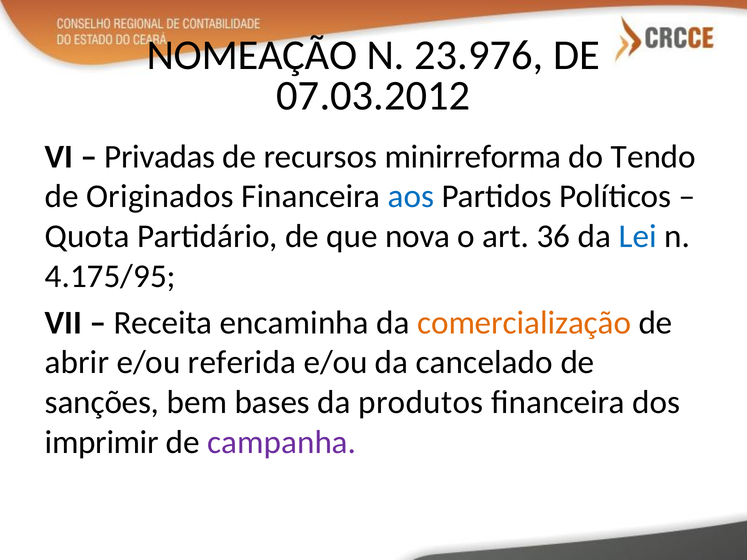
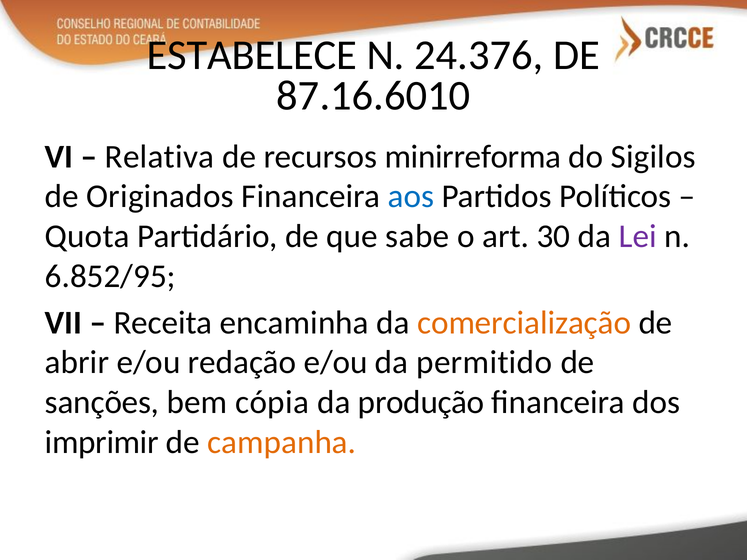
NOMEAÇÃO: NOMEAÇÃO -> ESTABELECE (252, 55)
23.976: 23.976 -> 24.376 (479, 55)
07.03.2012: 07.03.2012 -> 87.16.6010 (373, 96)
Privadas: Privadas -> Relativa (160, 157)
Tendo: Tendo -> Sigilos (653, 157)
nova: nova -> sabe (417, 236)
36: 36 -> 30 (553, 236)
Lei colour: blue -> purple (638, 236)
4.175/95: 4.175/95 -> 6.852/95 (110, 276)
referida: referida -> redação (242, 363)
cancelado: cancelado -> permitido (484, 363)
bases: bases -> cópia (272, 402)
produtos: produtos -> produção (421, 402)
campanha colour: purple -> orange (282, 442)
